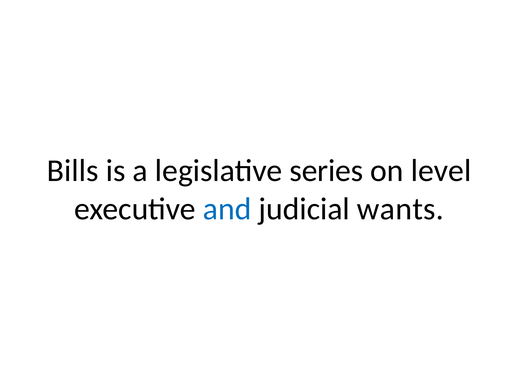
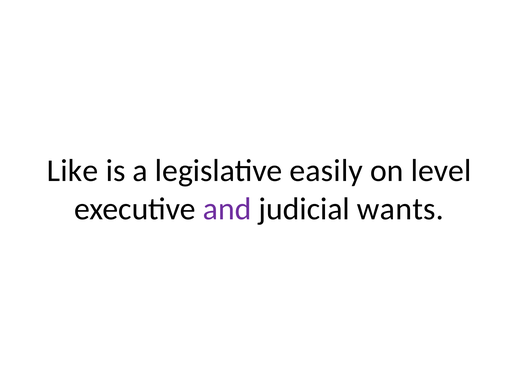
Bills: Bills -> Like (73, 170)
series: series -> easily (326, 170)
and colour: blue -> purple (227, 209)
